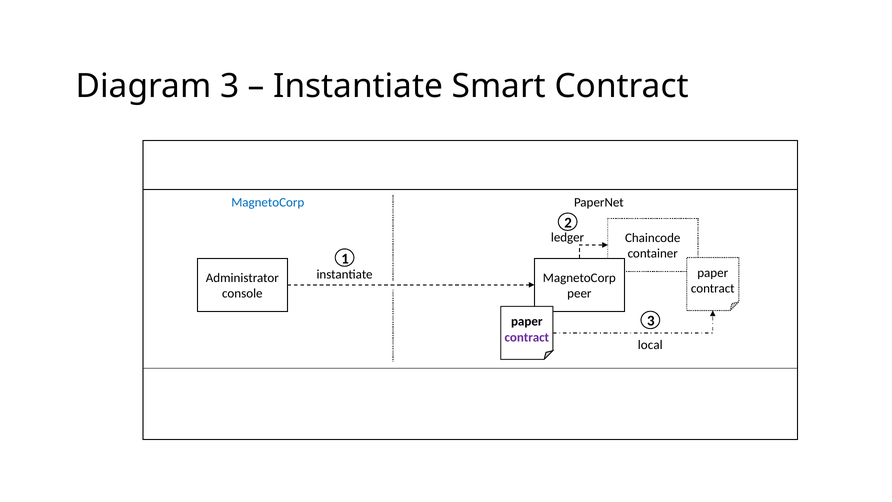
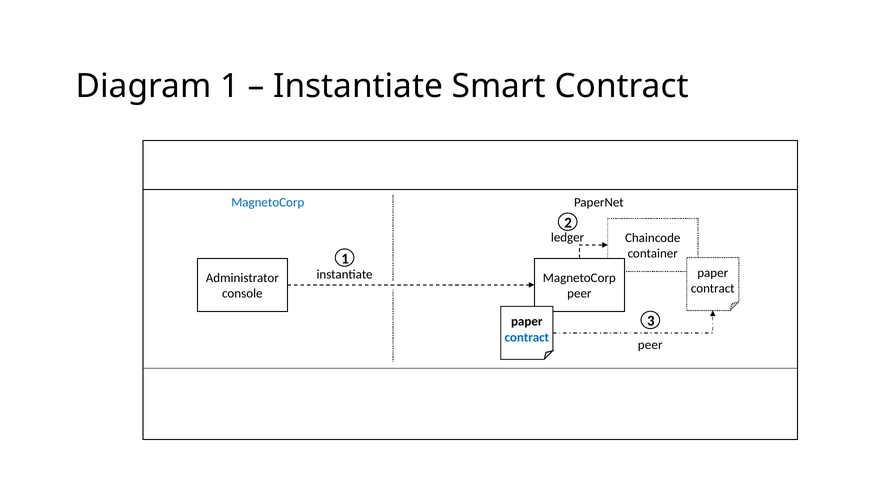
Diagram 3: 3 -> 1 (230, 86)
contract colour: purple -> blue (527, 337)
local: local -> peer (650, 345)
